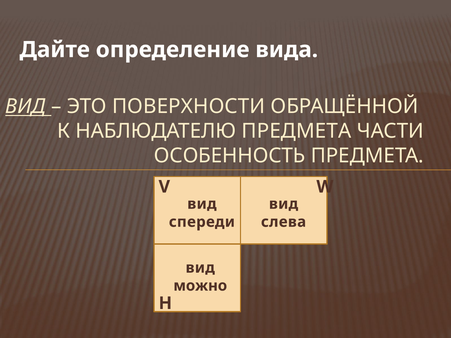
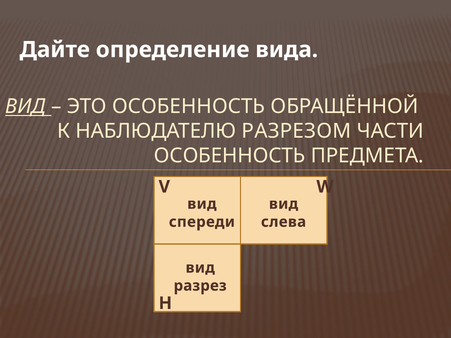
ЭТО ПОВЕРХНОСТИ: ПОВЕРХНОСТИ -> ОСОБЕННОСТЬ (189, 106)
НАБЛЮДАТЕЛЮ ПРЕДМЕТА: ПРЕДМЕТА -> РАЗРЕЗОМ (296, 131)
можно: можно -> разрез (200, 286)
